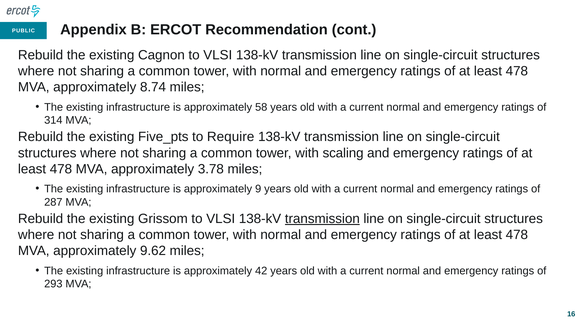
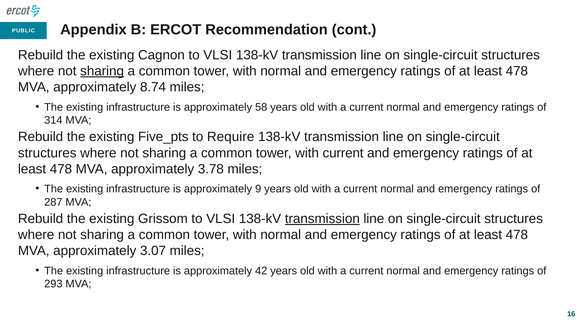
sharing underline: none -> present (102, 71)
with scaling: scaling -> current (343, 153)
9.62: 9.62 -> 3.07 (153, 251)
